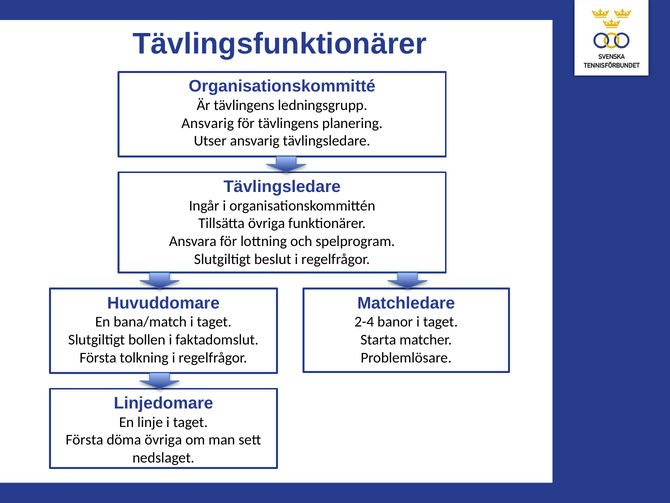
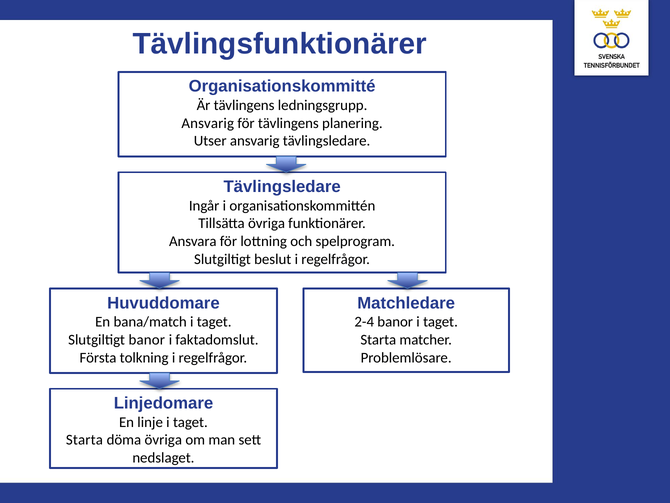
Slutgiltigt bollen: bollen -> banor (147, 339)
Första: Första -> Starta (84, 440)
